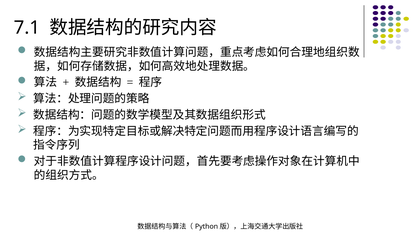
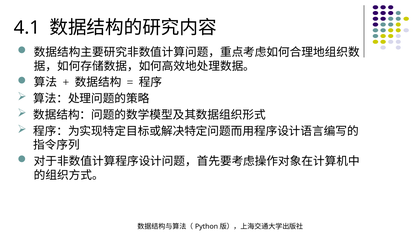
7.1: 7.1 -> 4.1 (27, 28)
